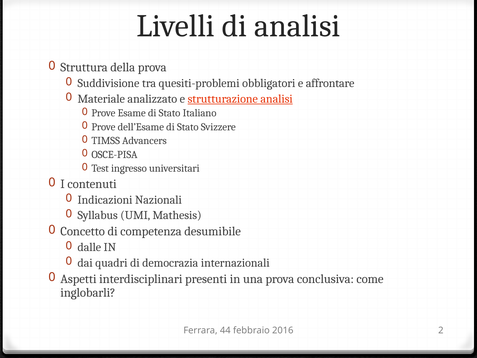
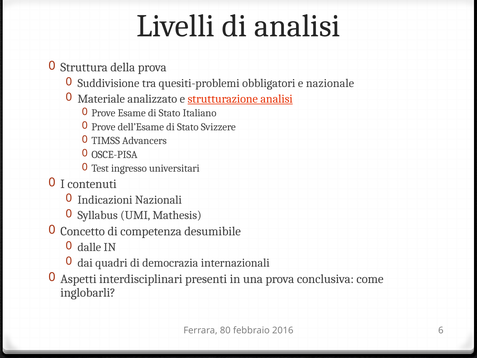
affrontare: affrontare -> nazionale (330, 83)
44: 44 -> 80 (225, 330)
2: 2 -> 6 (441, 330)
